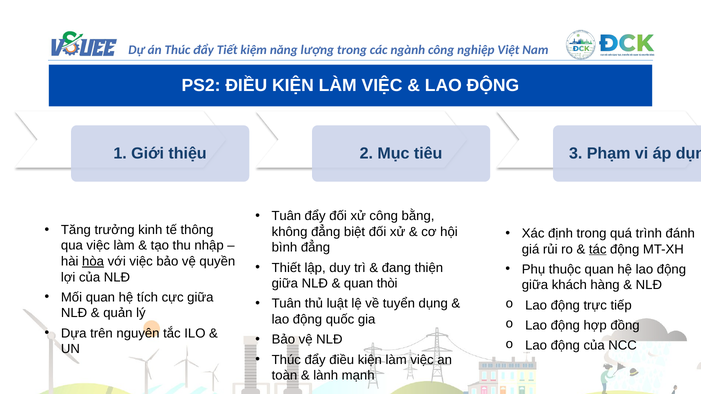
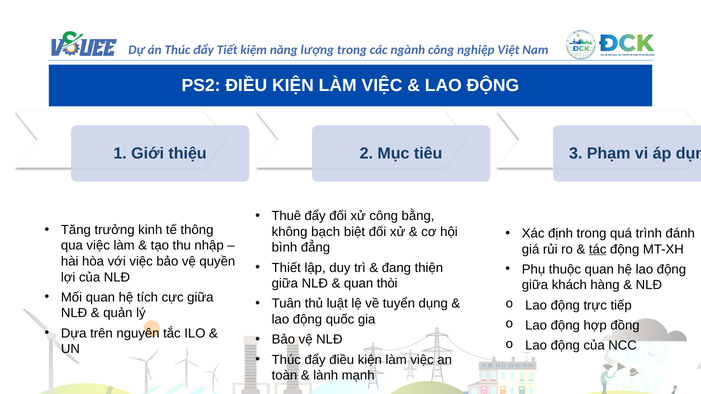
Tuân: Tuân -> Thuê (286, 216)
không đẳng: đẳng -> bạch (326, 232)
hòa underline: present -> none (93, 262)
